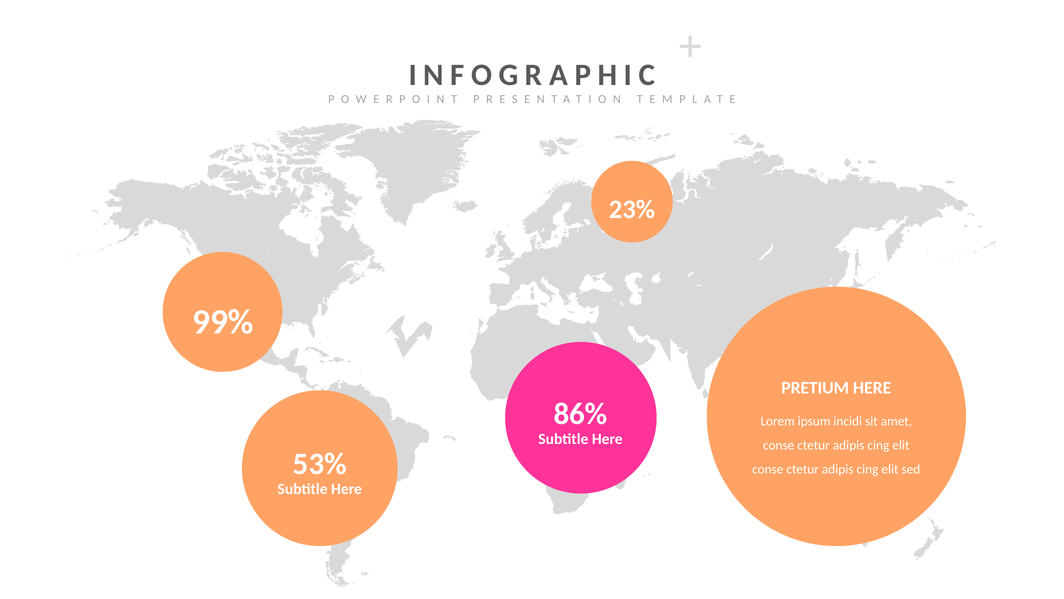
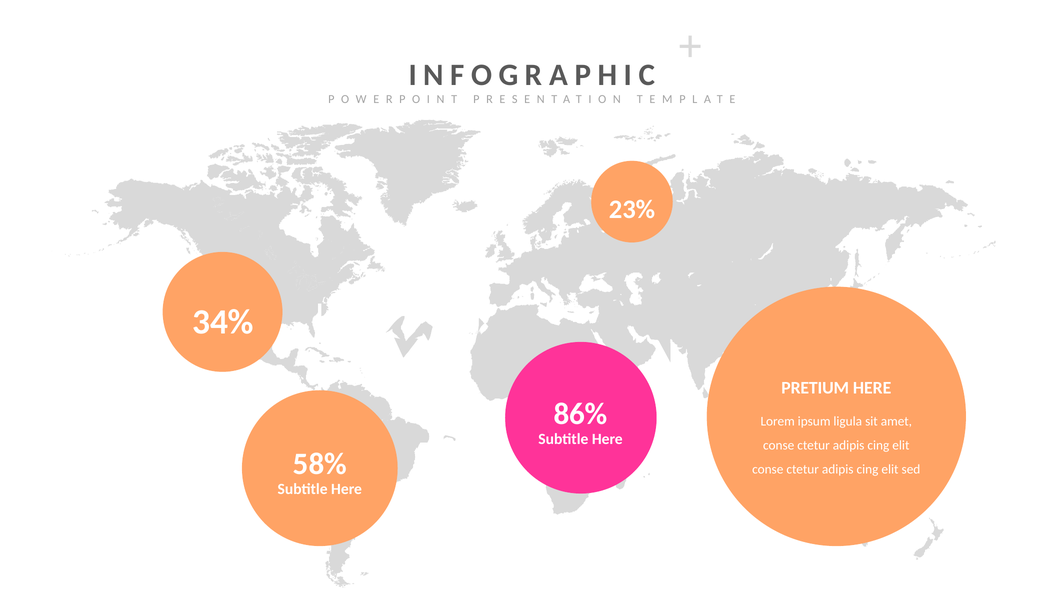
99%: 99% -> 34% (223, 322)
incidi: incidi -> ligula (848, 421)
53%: 53% -> 58% (320, 463)
